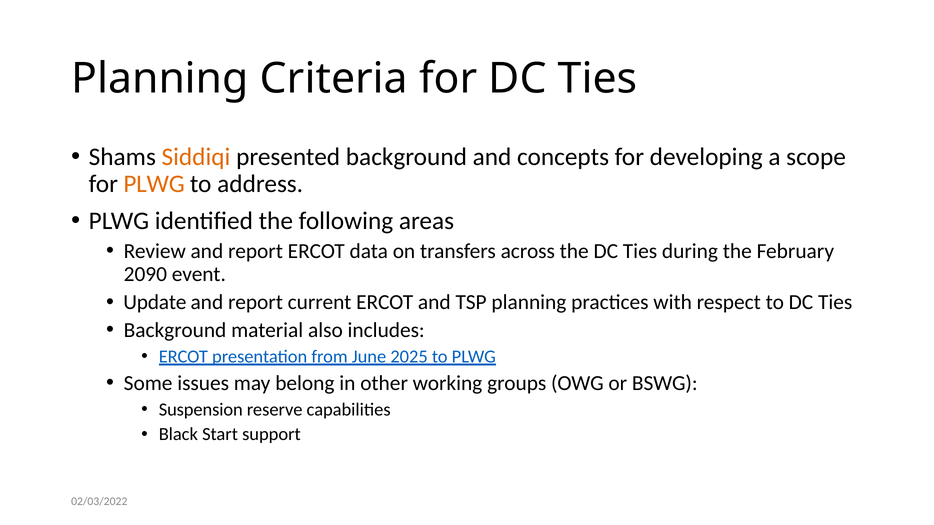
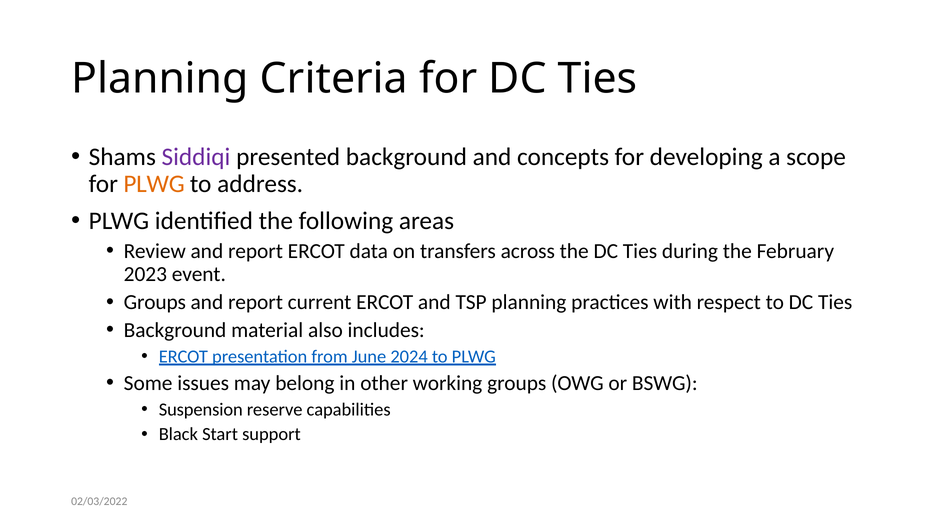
Siddiqi colour: orange -> purple (196, 157)
2090: 2090 -> 2023 (145, 274)
Update: Update -> Groups (155, 302)
2025: 2025 -> 2024 (409, 357)
